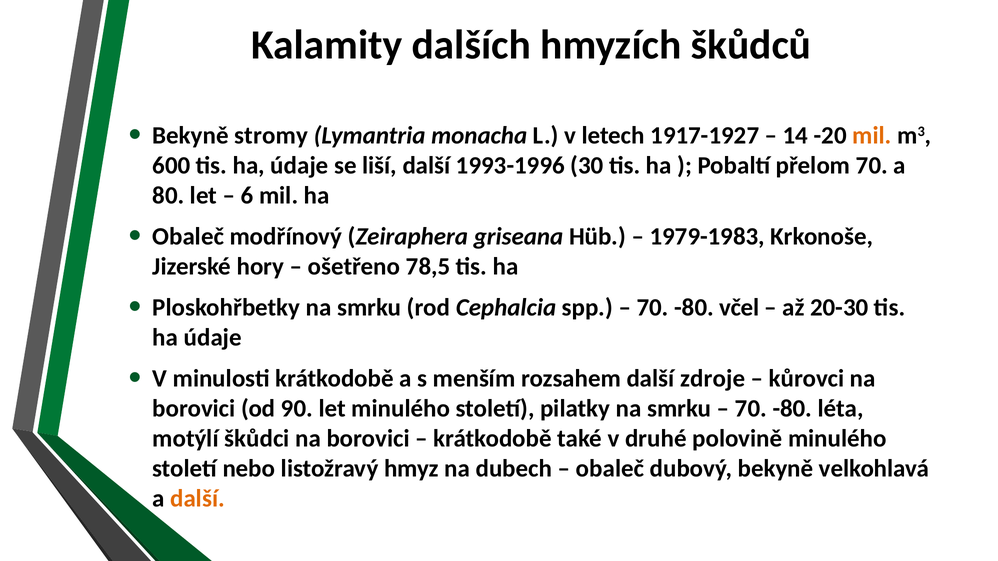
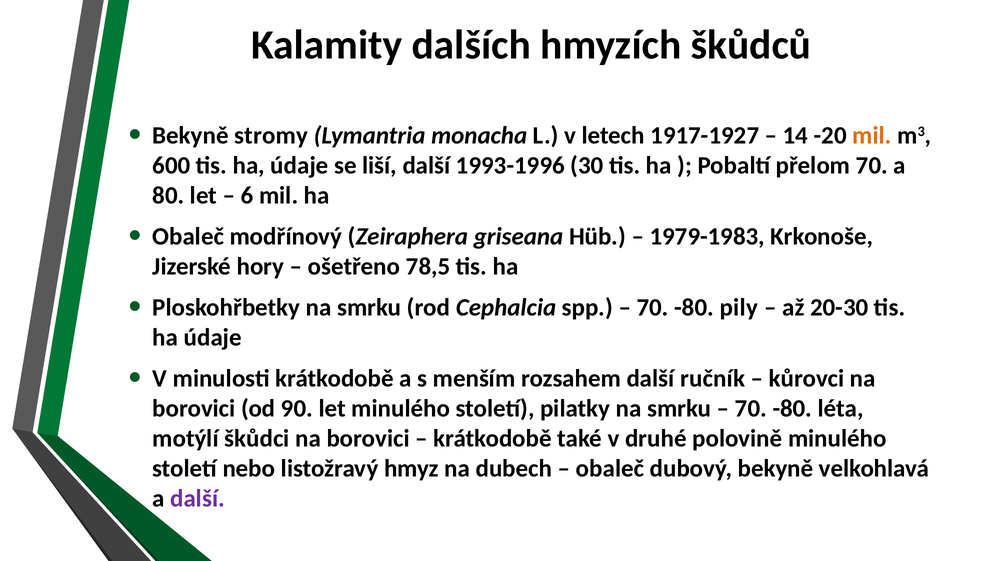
včel: včel -> pily (739, 308)
zdroje: zdroje -> ručník (713, 379)
další colour: orange -> purple (198, 499)
